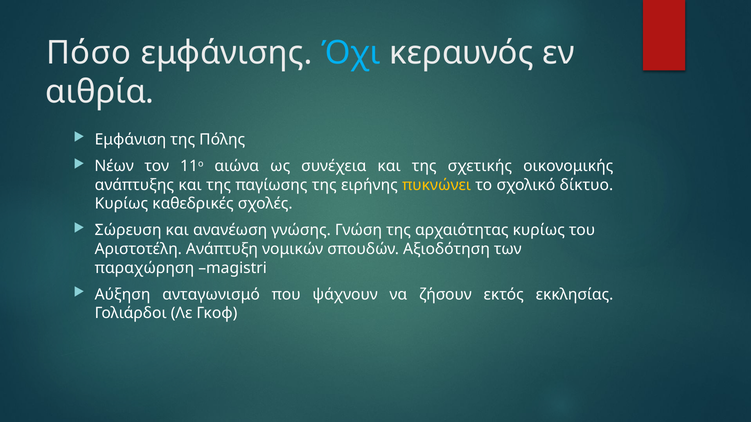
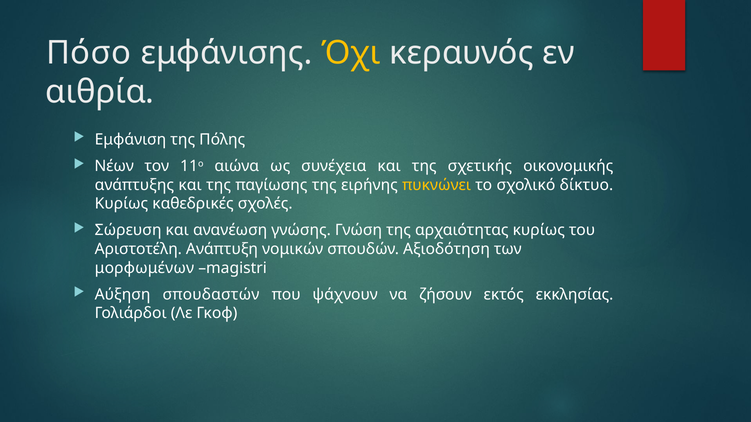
Όχι colour: light blue -> yellow (351, 53)
παραχώρηση: παραχώρηση -> μορφωμένων (144, 268)
ανταγωνισμό: ανταγωνισμό -> σπουδαστών (211, 295)
